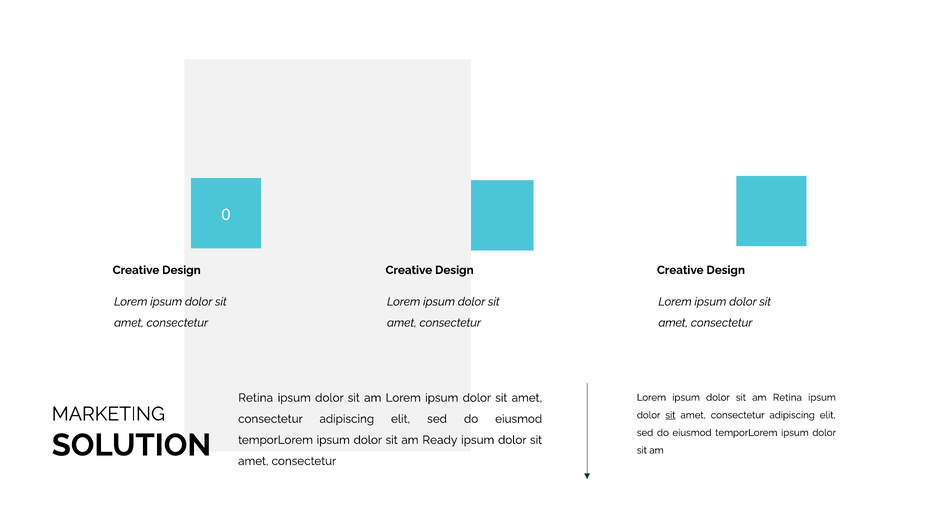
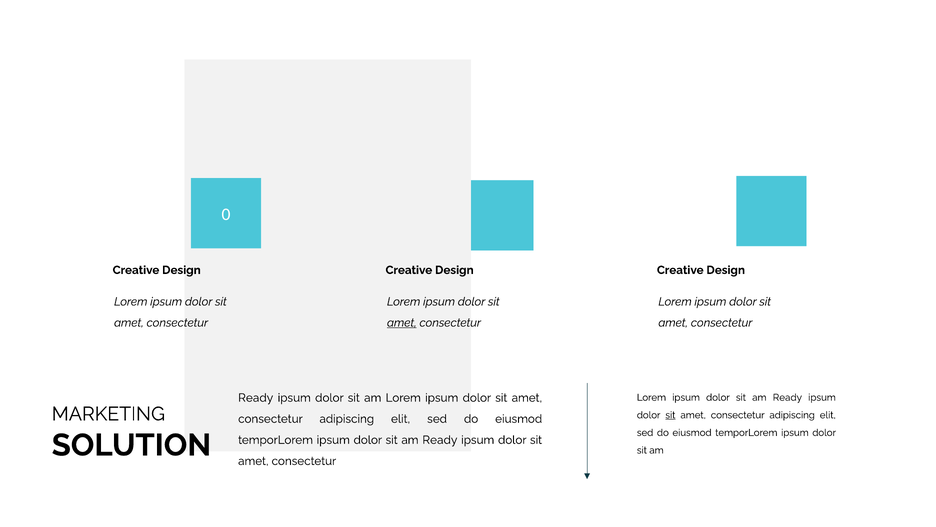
amet underline: none -> present (402, 322)
Retina: Retina -> Ready (256, 397)
Retina: Retina -> Ready (787, 397)
